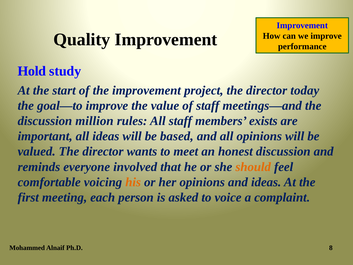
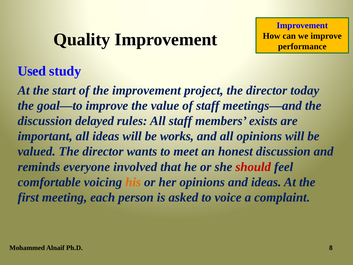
Hold: Hold -> Used (32, 71)
million: million -> delayed (95, 121)
based: based -> works (177, 136)
should colour: orange -> red (253, 167)
